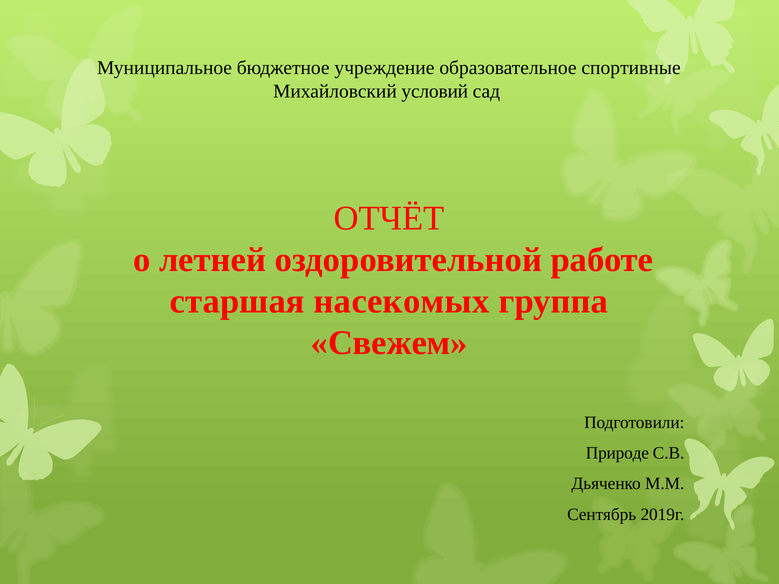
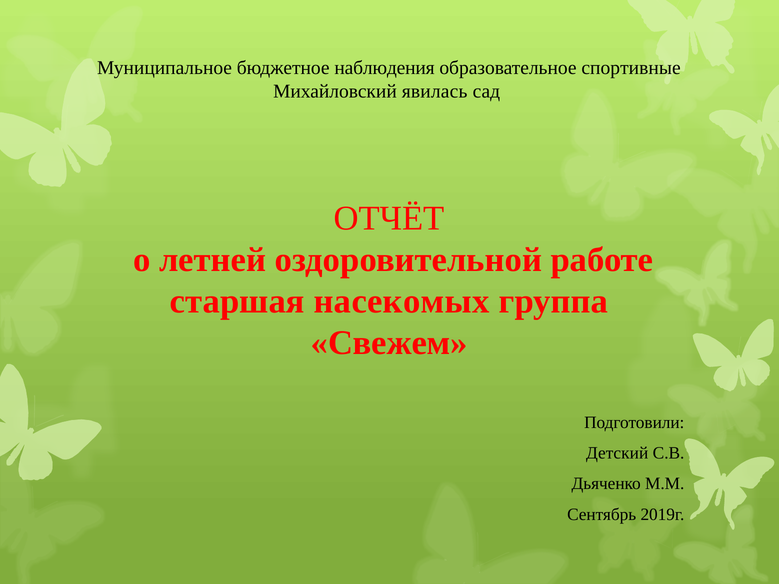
учреждение: учреждение -> наблюдения (385, 68)
условий: условий -> явилась (435, 91)
Природе: Природе -> Детский (617, 453)
